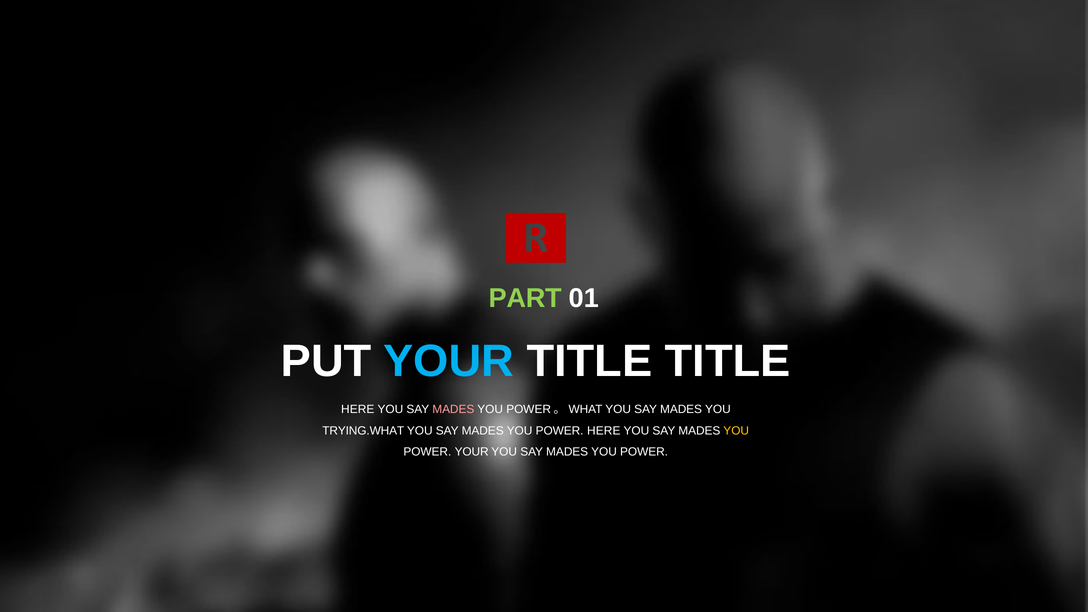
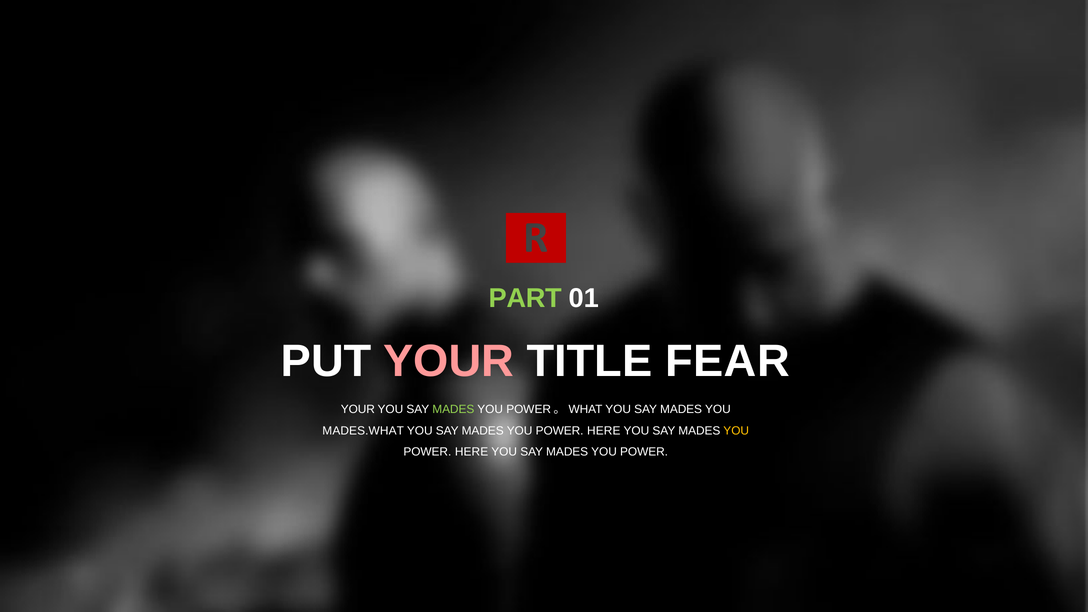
YOUR colour: light blue -> pink (449, 361)
TITLE TITLE: TITLE -> FEAR (727, 361)
HERE: HERE -> YOUR (358, 409)
MADES colour: pink -> light green (453, 409)
TRYING.WHAT: TRYING.WHAT -> MADES.WHAT (363, 431)
YOUR: YOUR -> HERE (472, 452)
